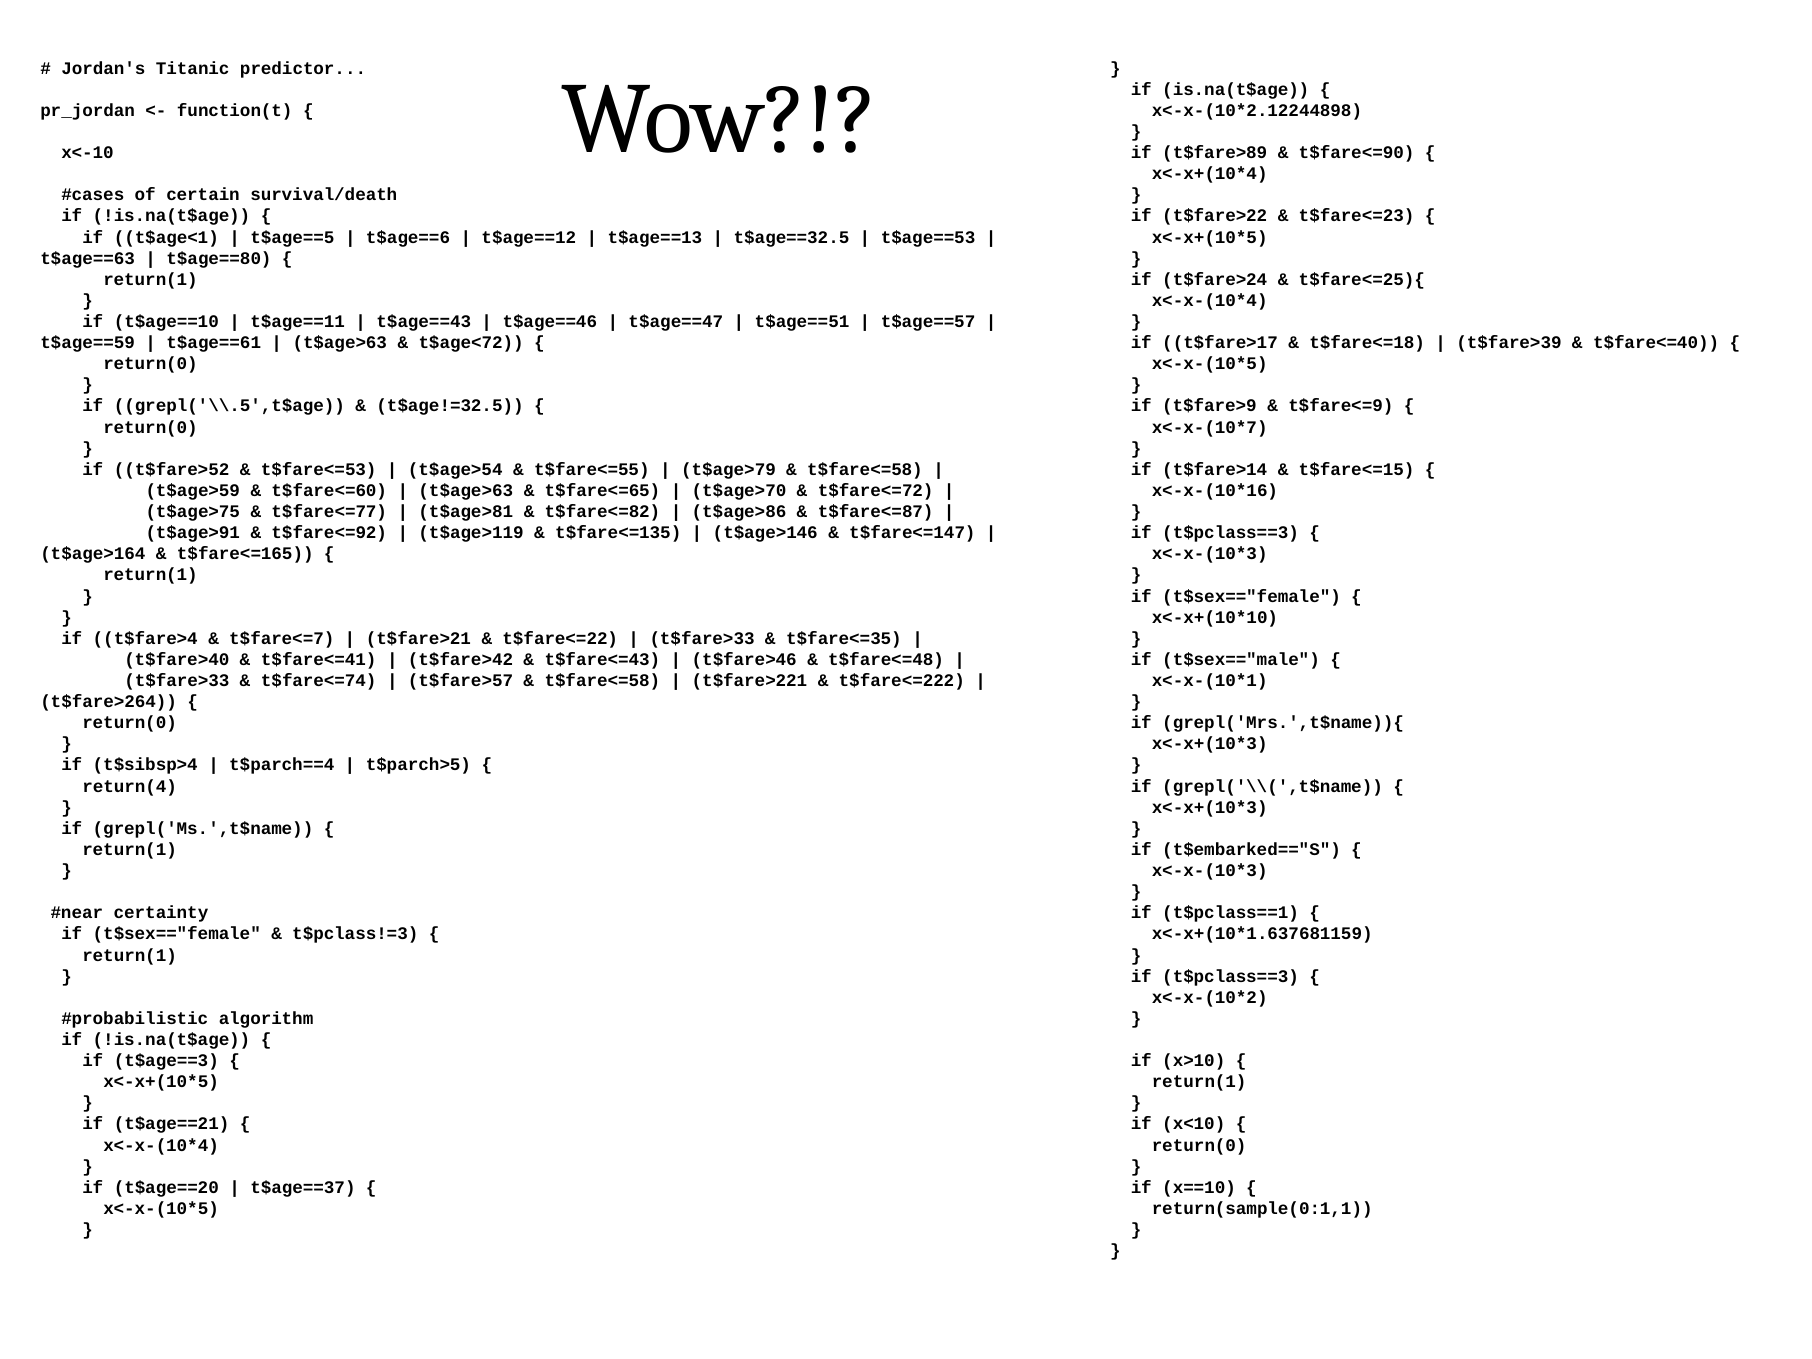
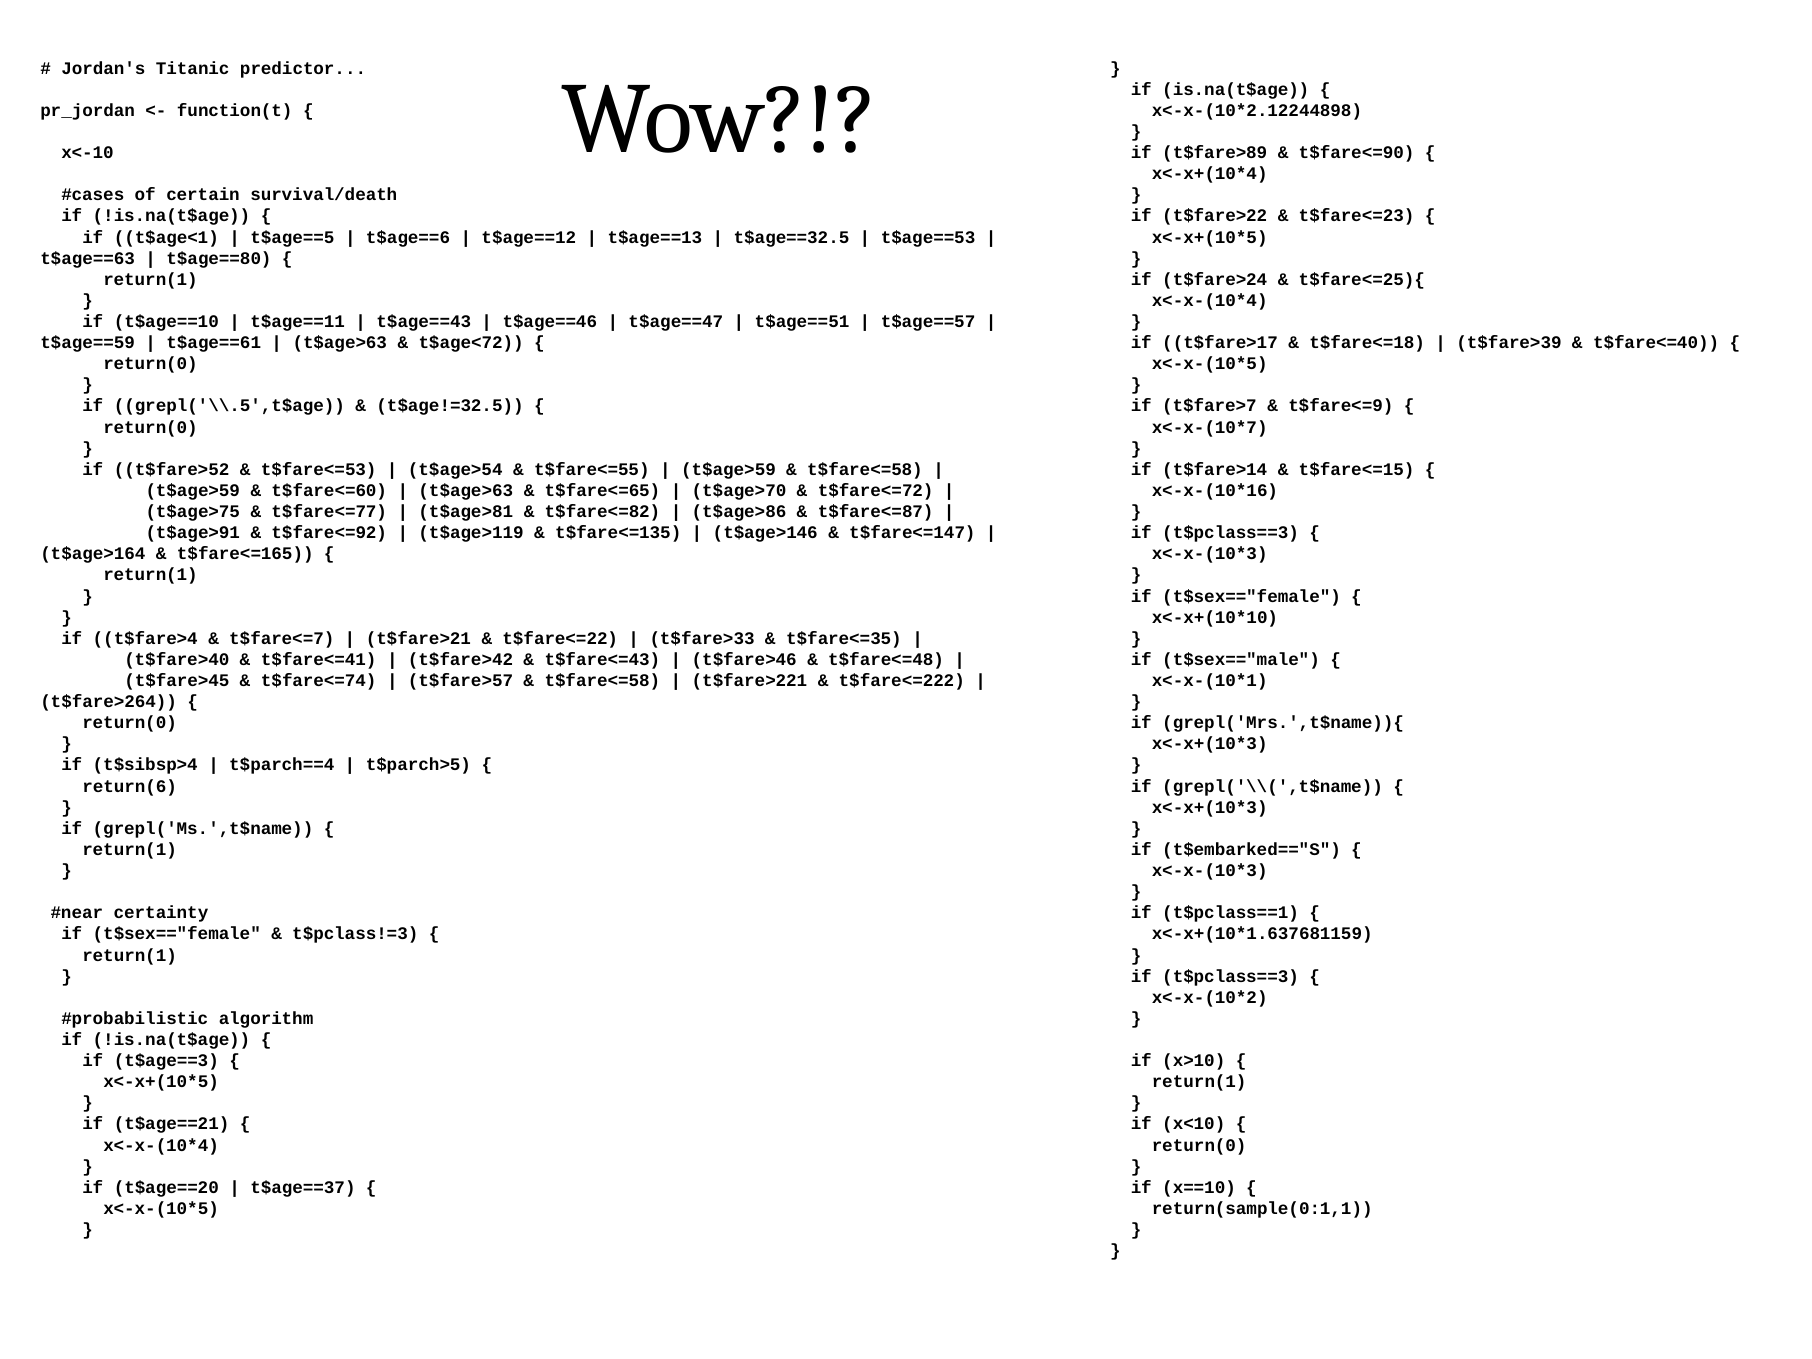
t$fare>9: t$fare>9 -> t$fare>7 (1210, 406)
t$age>79: t$age>79 -> t$age>59 (728, 470)
t$fare>33: t$fare>33 -> t$fare>45 (177, 681)
return(4: return(4 -> return(6 (130, 786)
